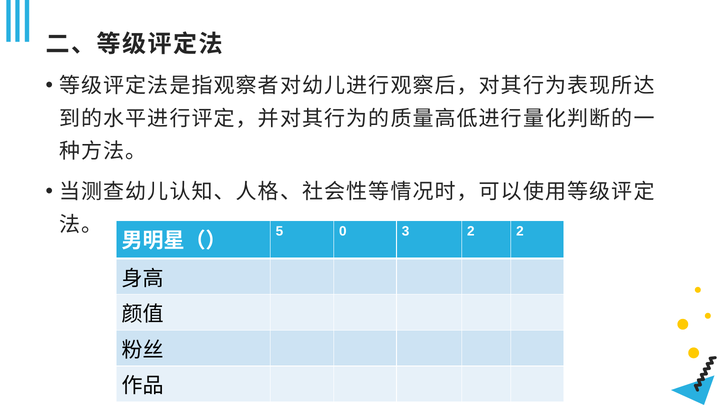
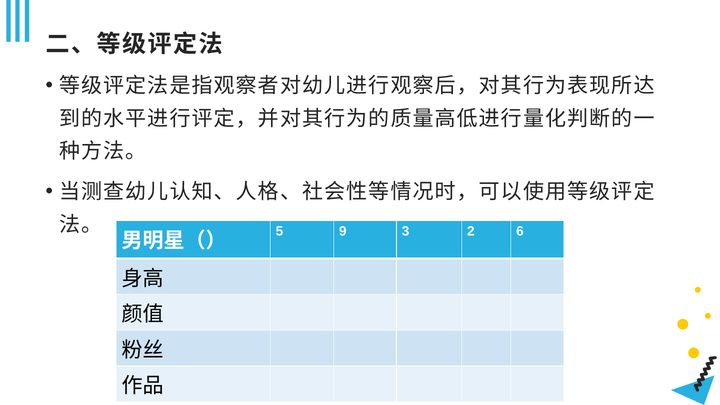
0: 0 -> 9 (343, 231)
2 2: 2 -> 6 (520, 231)
